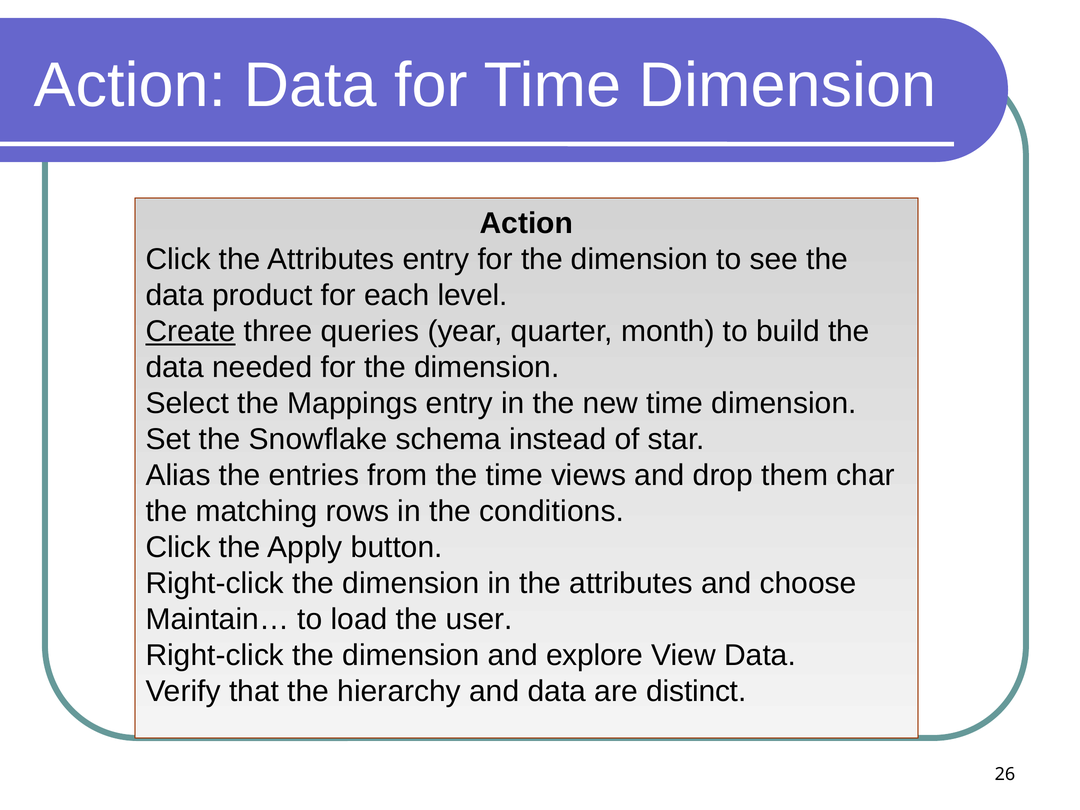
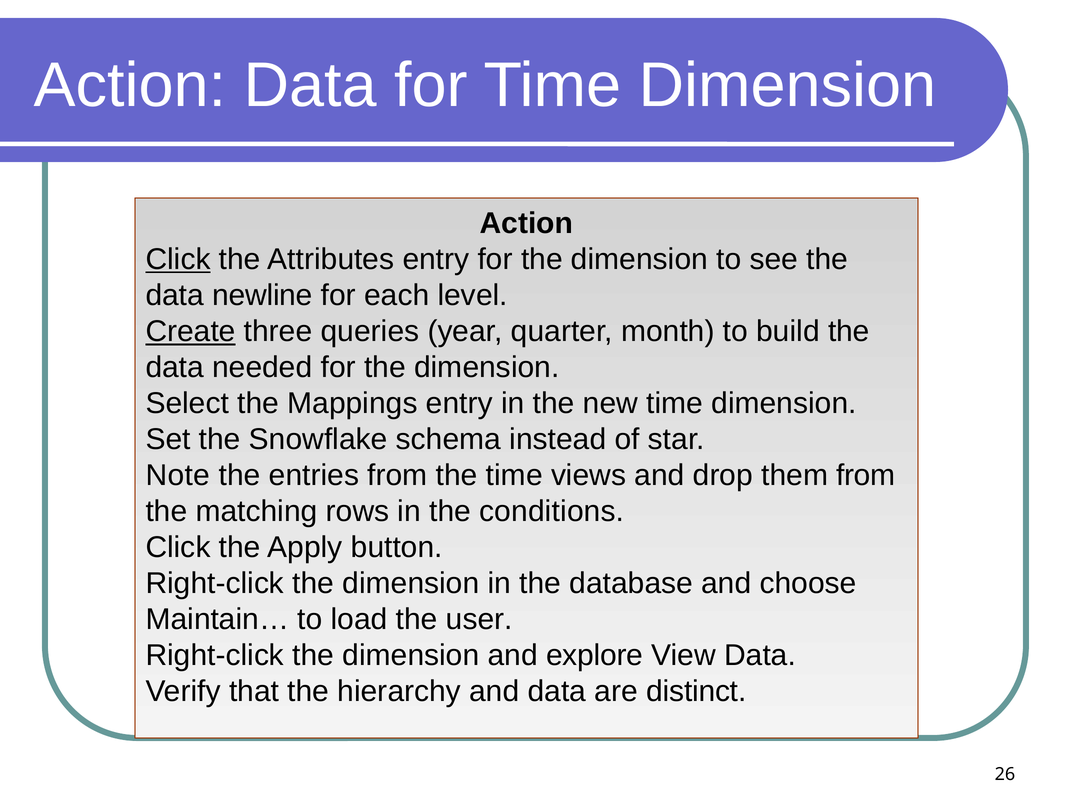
Click underline: none -> present (178, 259)
product: product -> newline (262, 295)
Alias: Alias -> Note (178, 475)
them char: char -> from (866, 475)
in the attributes: attributes -> database (631, 584)
